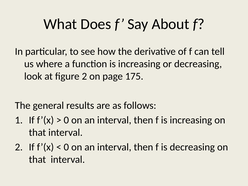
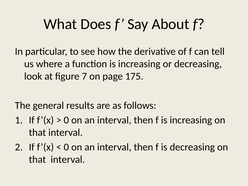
figure 2: 2 -> 7 (84, 76)
